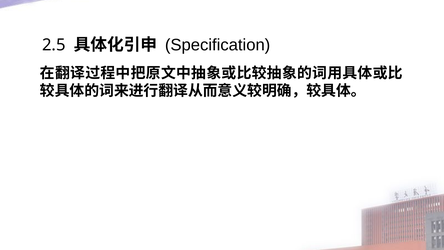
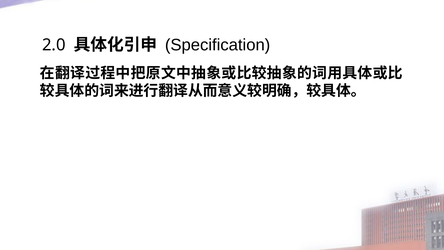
2.5: 2.5 -> 2.0 (54, 45)
